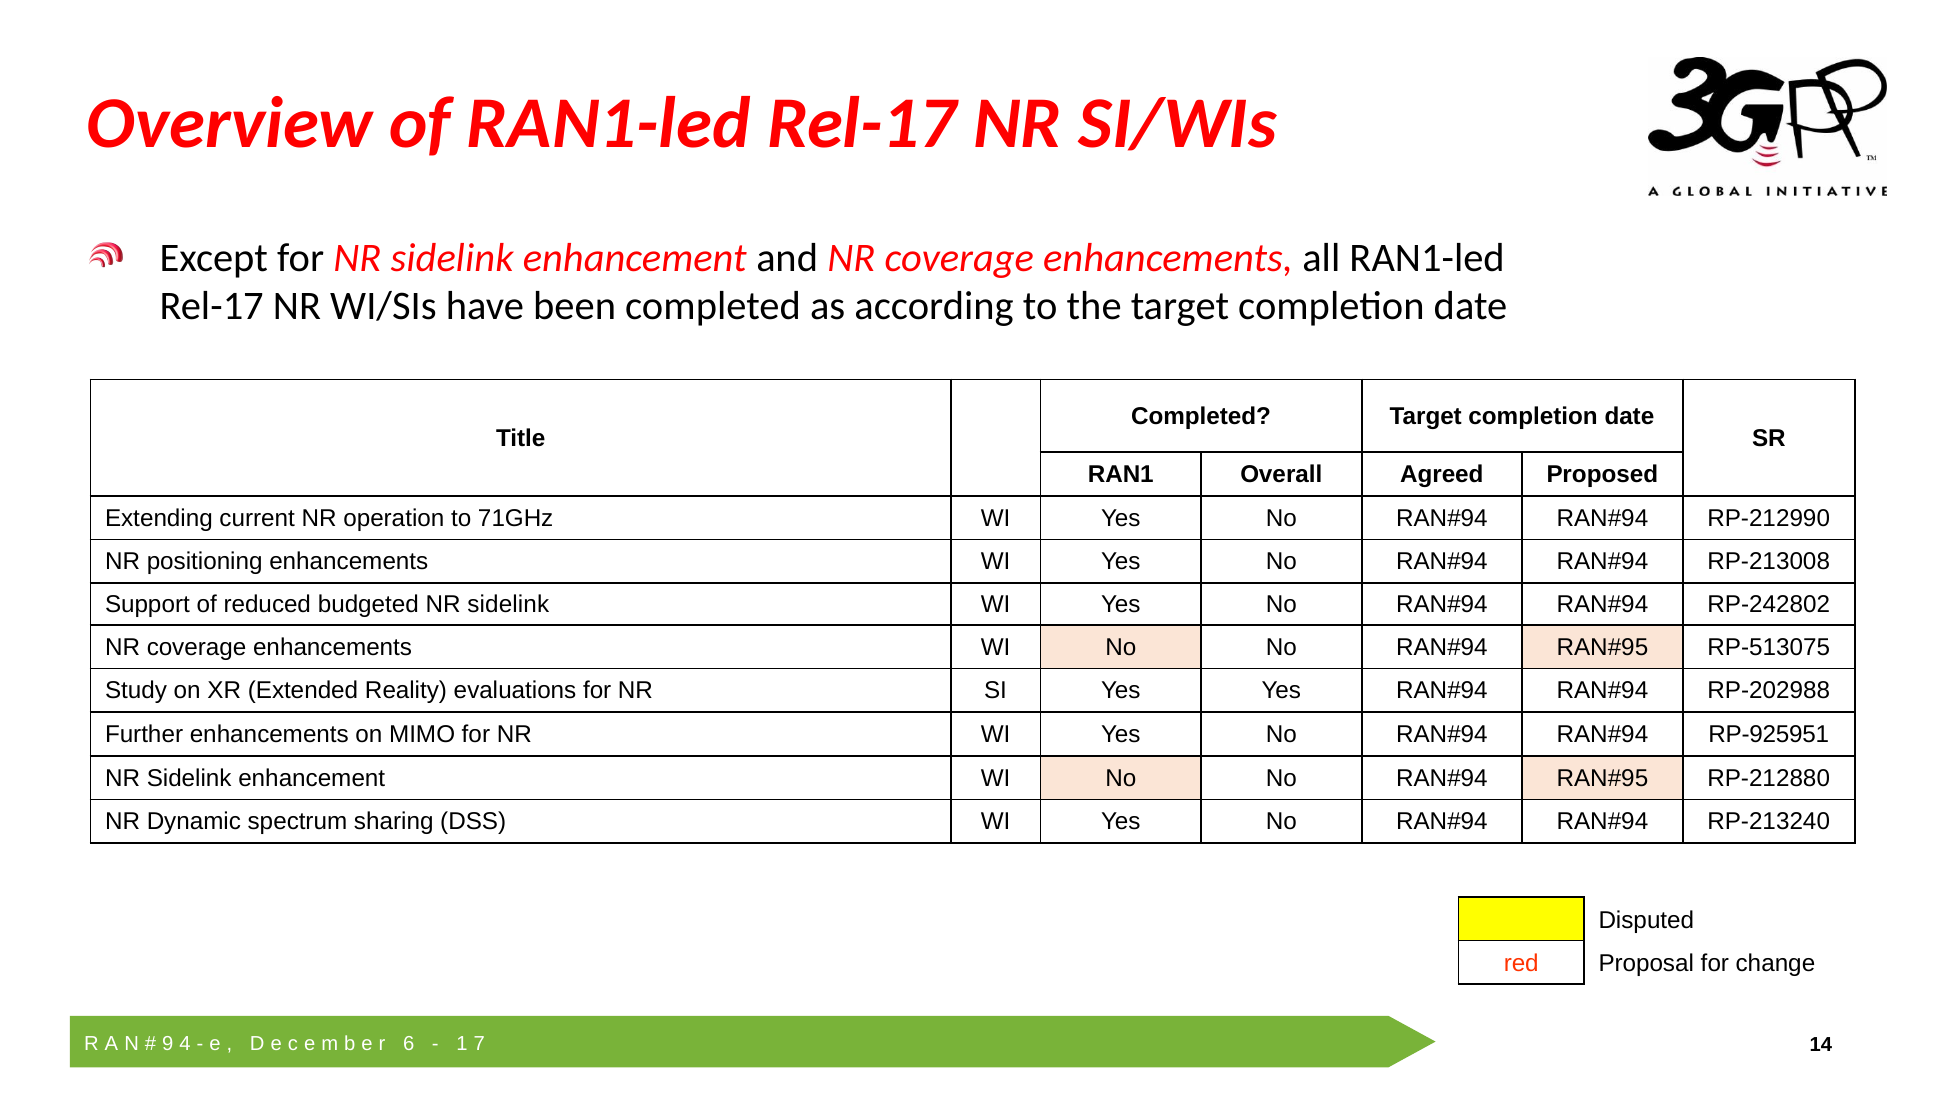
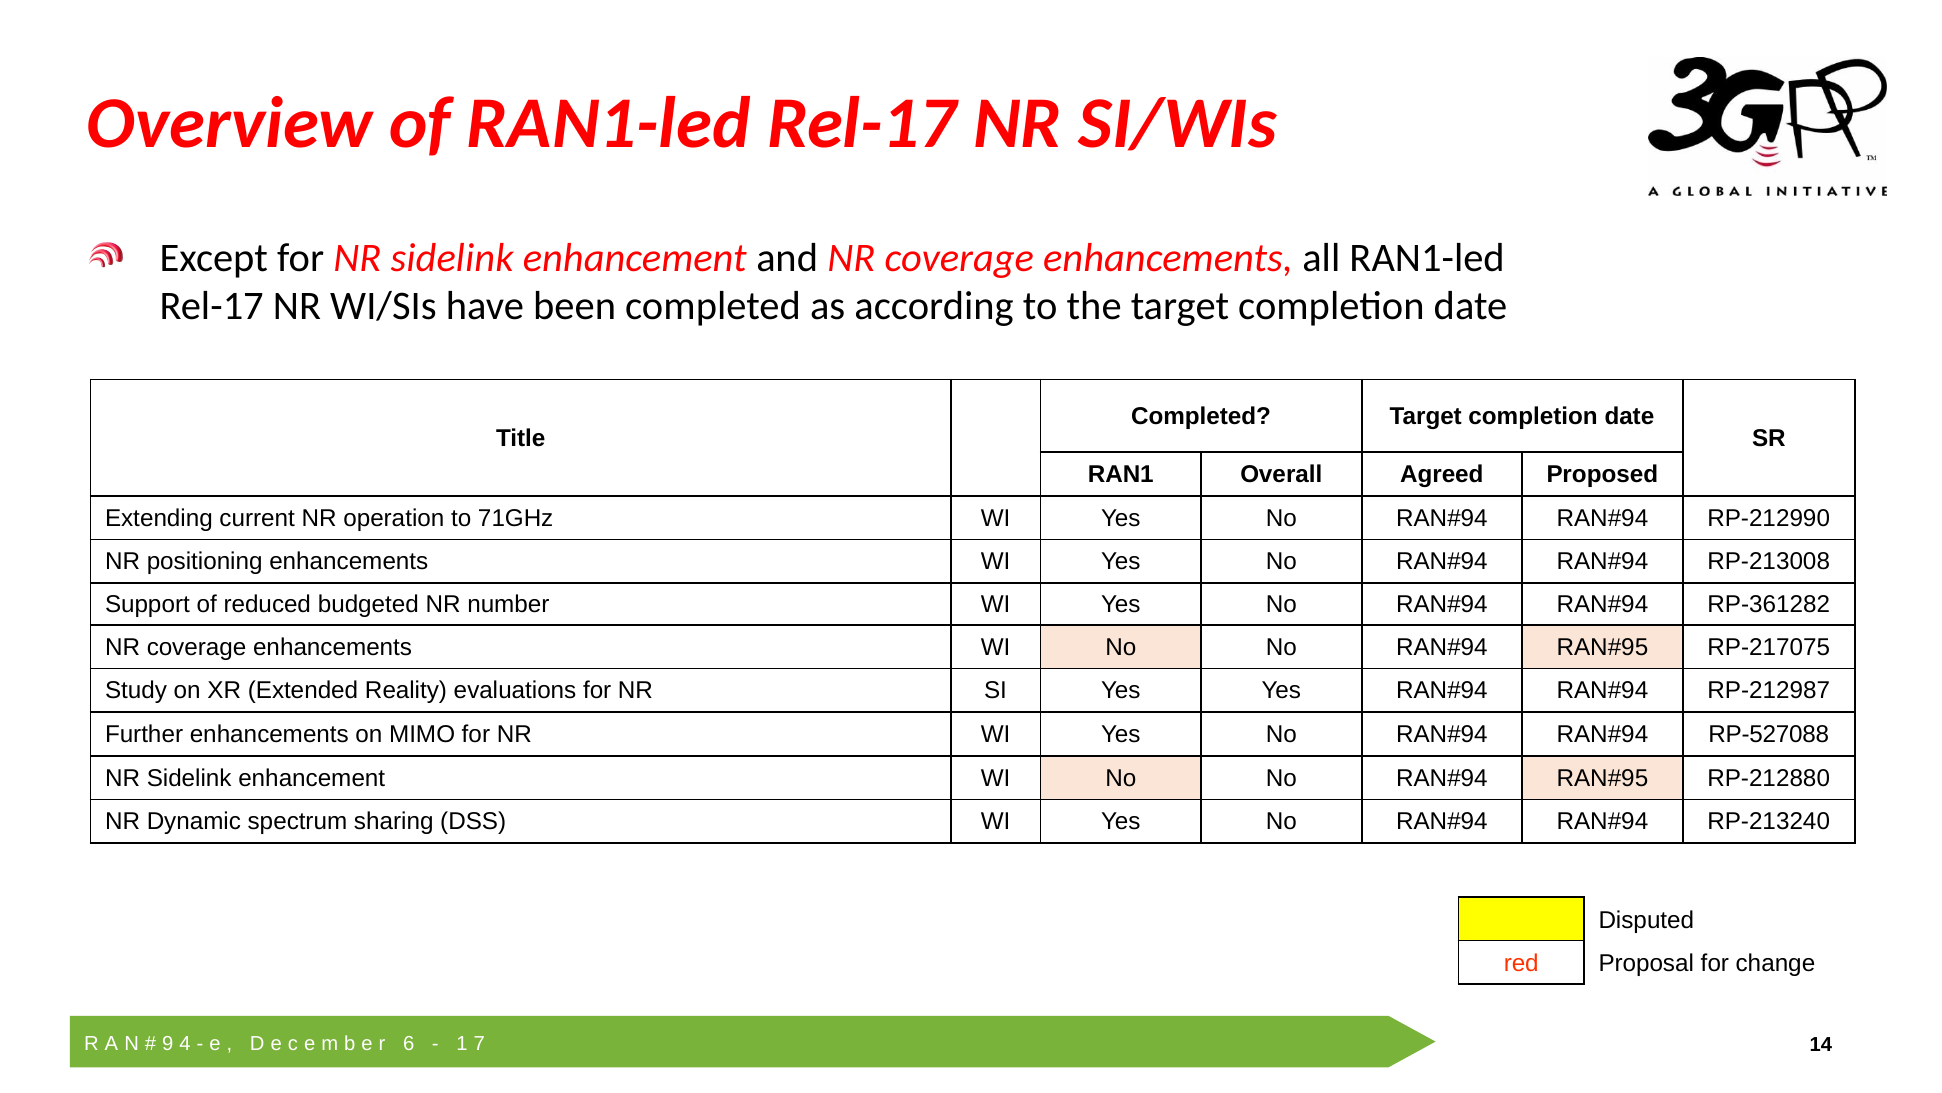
sidelink: sidelink -> number (508, 604)
RP-242802: RP-242802 -> RP-361282 (1769, 604)
RP-513075: RP-513075 -> RP-217075 (1769, 647)
RP-202988: RP-202988 -> RP-212987 (1769, 690)
RP-925951: RP-925951 -> RP-527088 (1769, 734)
